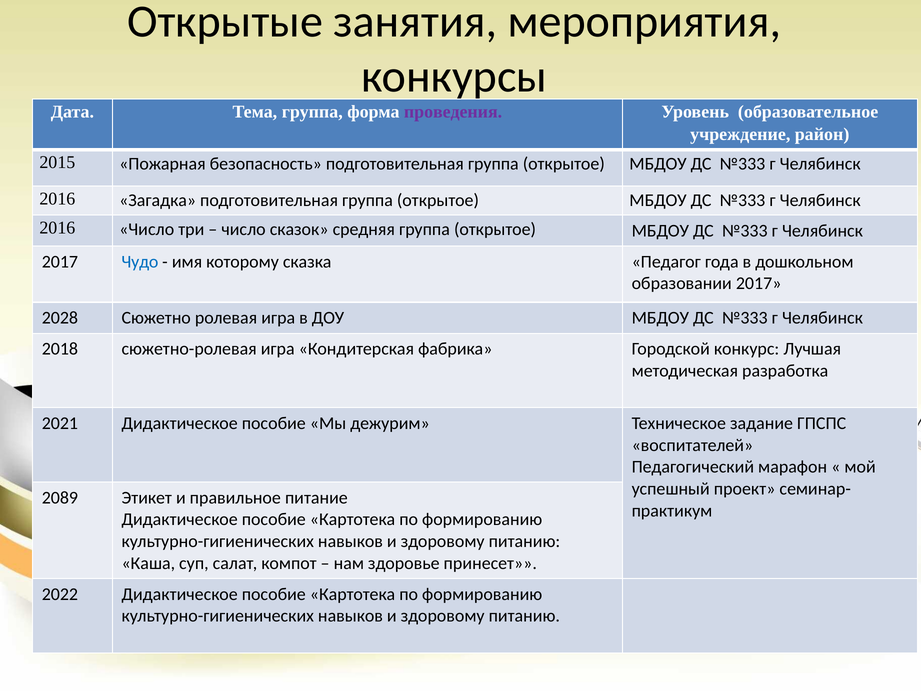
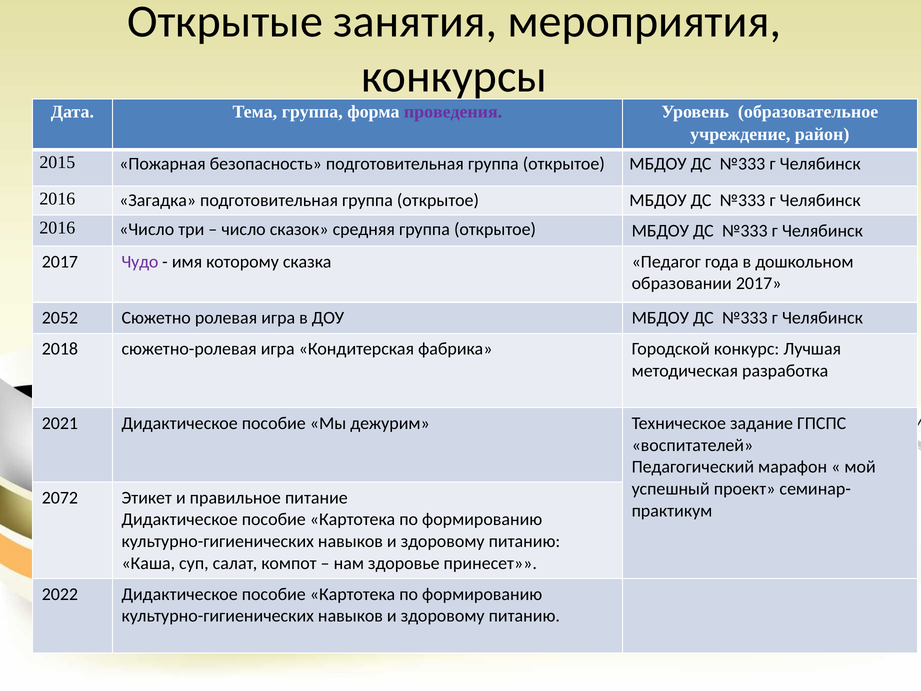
Чудо colour: blue -> purple (140, 262)
2028: 2028 -> 2052 (60, 318)
2089: 2089 -> 2072 (60, 498)
